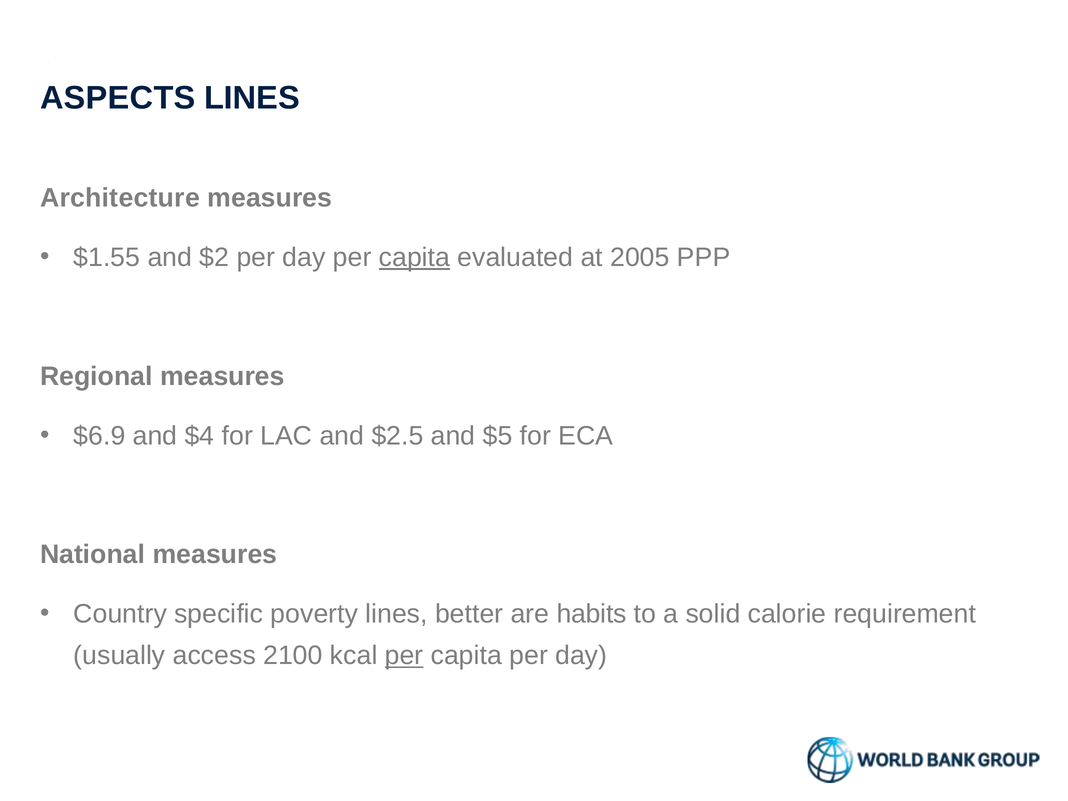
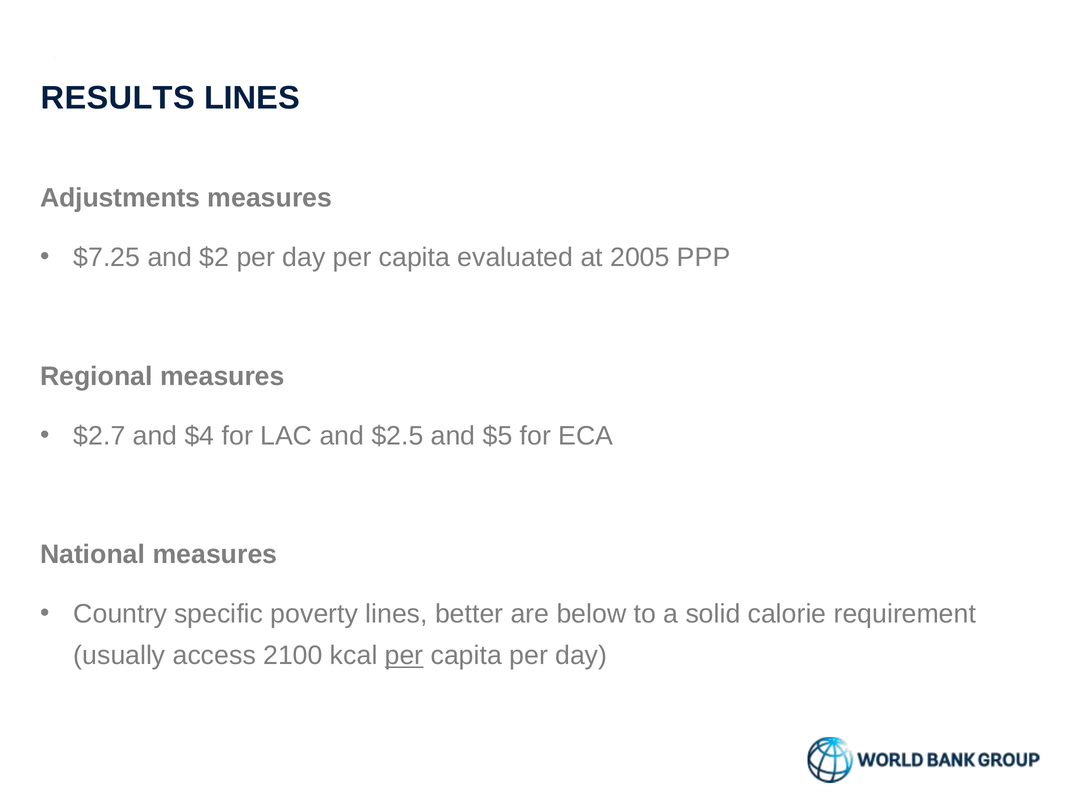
ASPECTS: ASPECTS -> RESULTS (118, 98)
Architecture: Architecture -> Adjustments (120, 198)
$1.55: $1.55 -> $7.25 (107, 257)
capita underline: present -> none (414, 257)
$6.9: $6.9 -> $2.7 (99, 436)
habits: habits -> below (591, 614)
